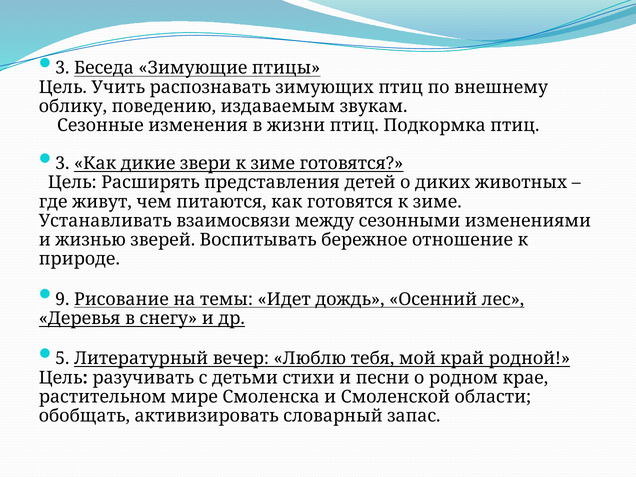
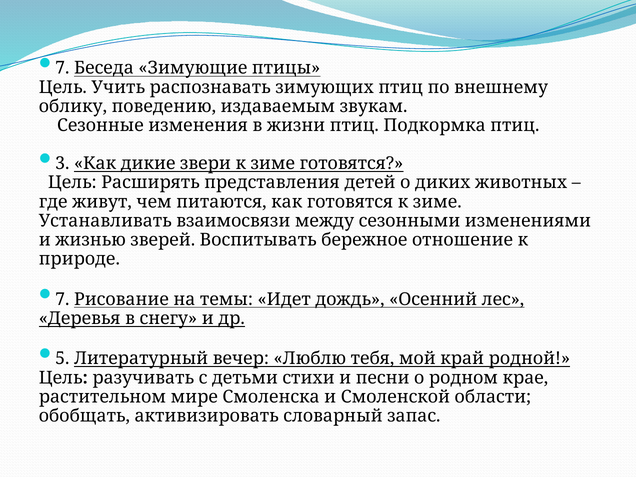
3: 3 -> 7 (62, 68)
9: 9 -> 7 (62, 299)
